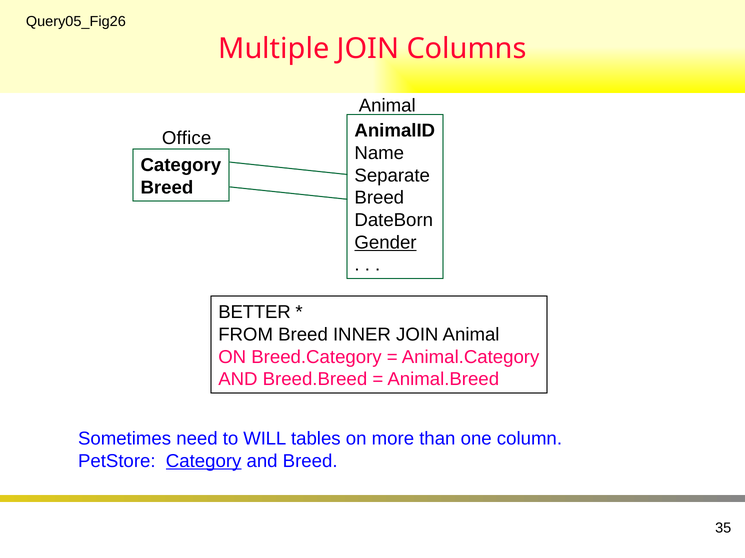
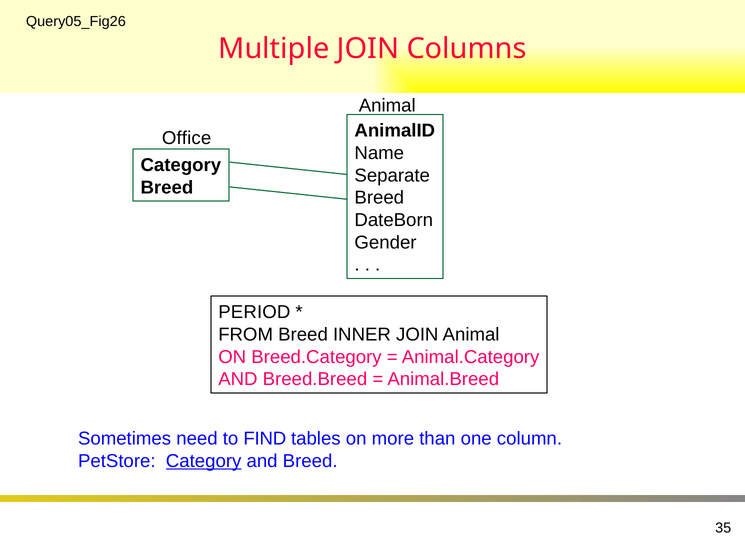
Gender underline: present -> none (386, 243)
BETTER: BETTER -> PERIOD (254, 313)
WILL: WILL -> FIND (265, 439)
